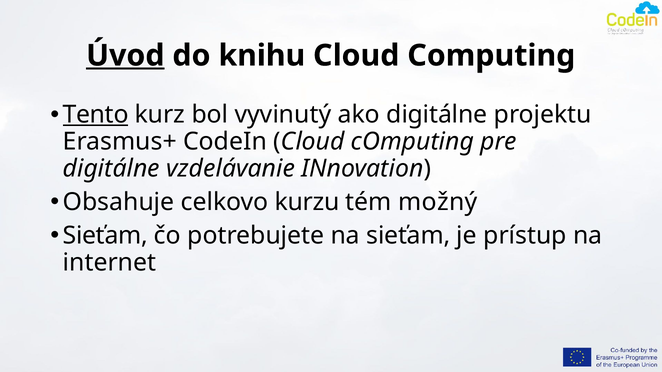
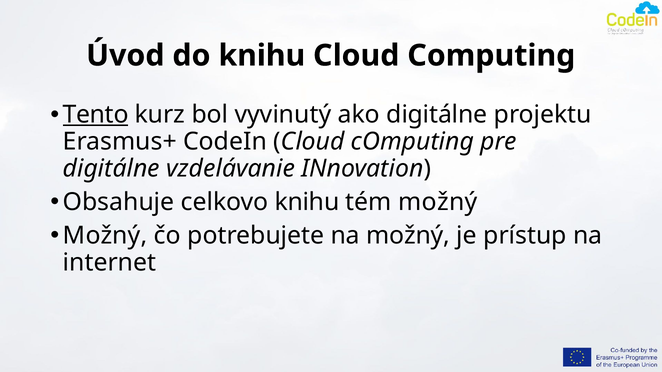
Úvod underline: present -> none (125, 56)
celkovo kurzu: kurzu -> knihu (307, 202)
Sieťam: Sieťam -> Možný (105, 236)
na sieťam: sieťam -> možný (408, 236)
